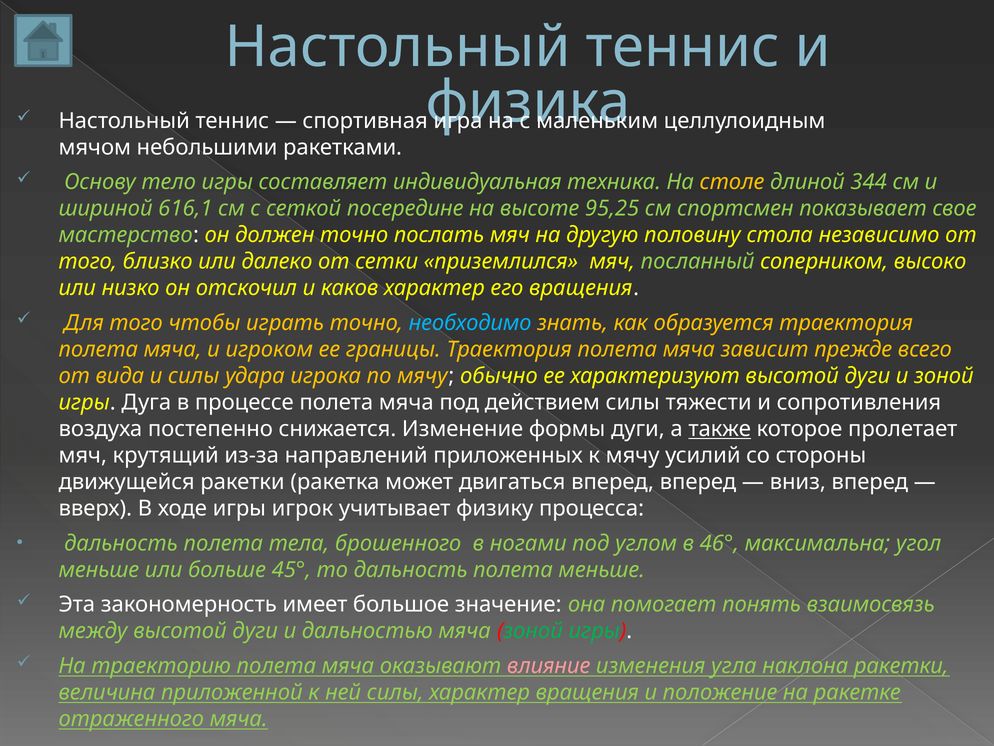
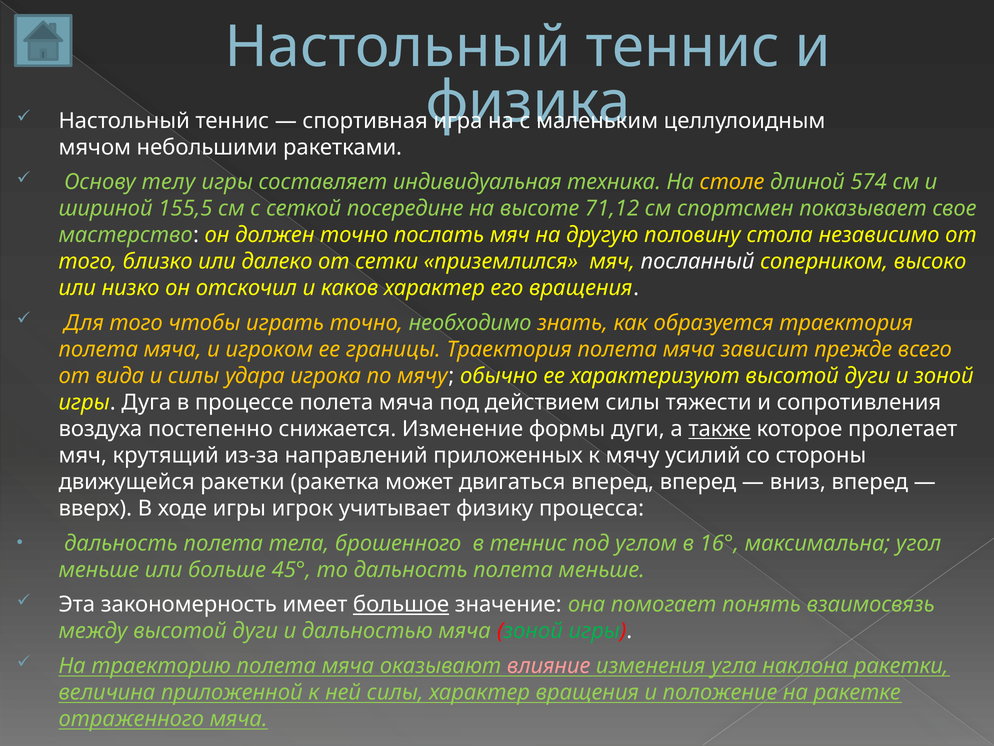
тело: тело -> телу (169, 182)
344: 344 -> 574 (869, 182)
616,1: 616,1 -> 155,5 (185, 208)
95,25: 95,25 -> 71,12 (612, 208)
посланный colour: light green -> white (698, 261)
необходимо colour: light blue -> light green (470, 323)
в ногами: ногами -> теннис (528, 543)
46°: 46° -> 16° (719, 543)
большое underline: none -> present (401, 604)
